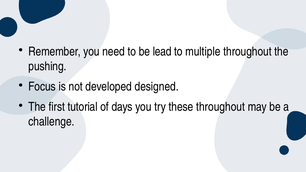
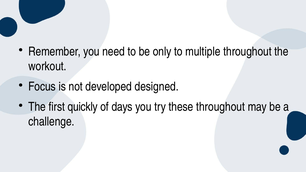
lead: lead -> only (162, 52)
pushing: pushing -> workout (47, 66)
tutorial: tutorial -> quickly (83, 107)
